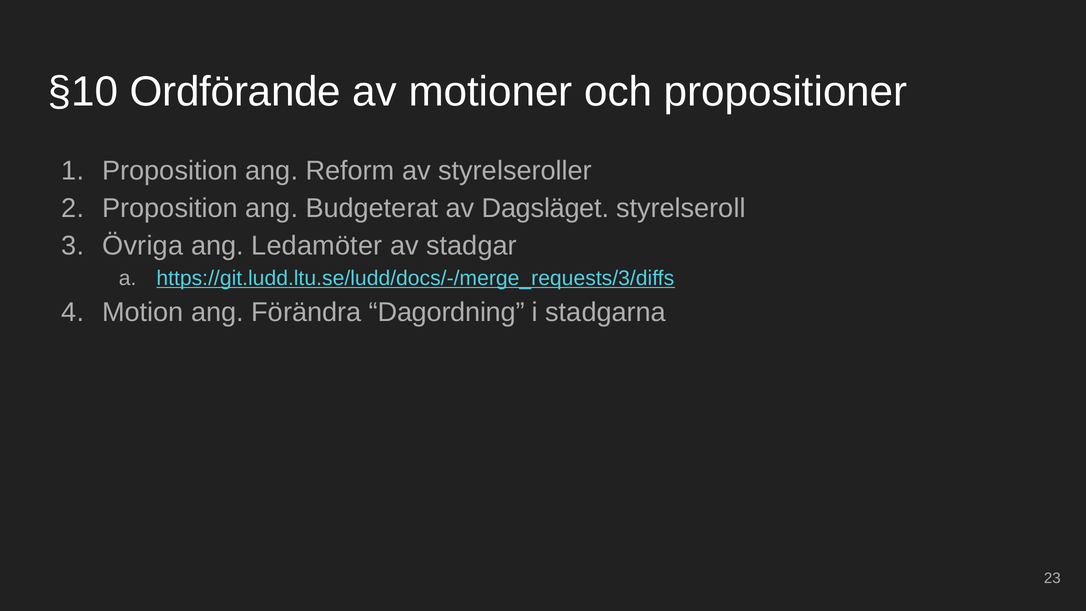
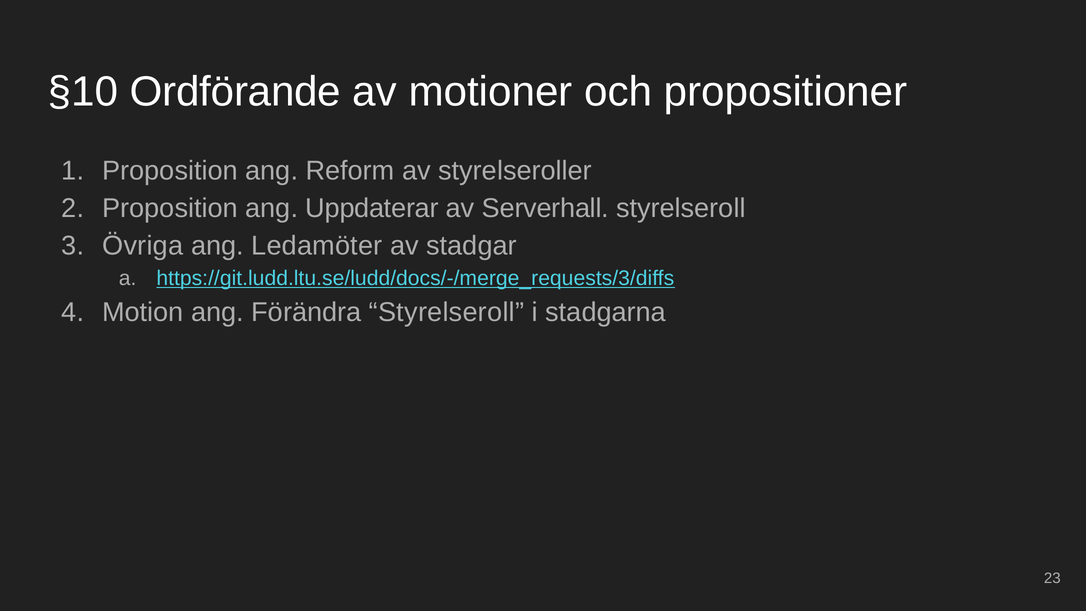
Budgeterat: Budgeterat -> Uppdaterar (372, 208)
Dagsläget: Dagsläget -> Serverhall (545, 208)
Förändra Dagordning: Dagordning -> Styrelseroll (446, 312)
